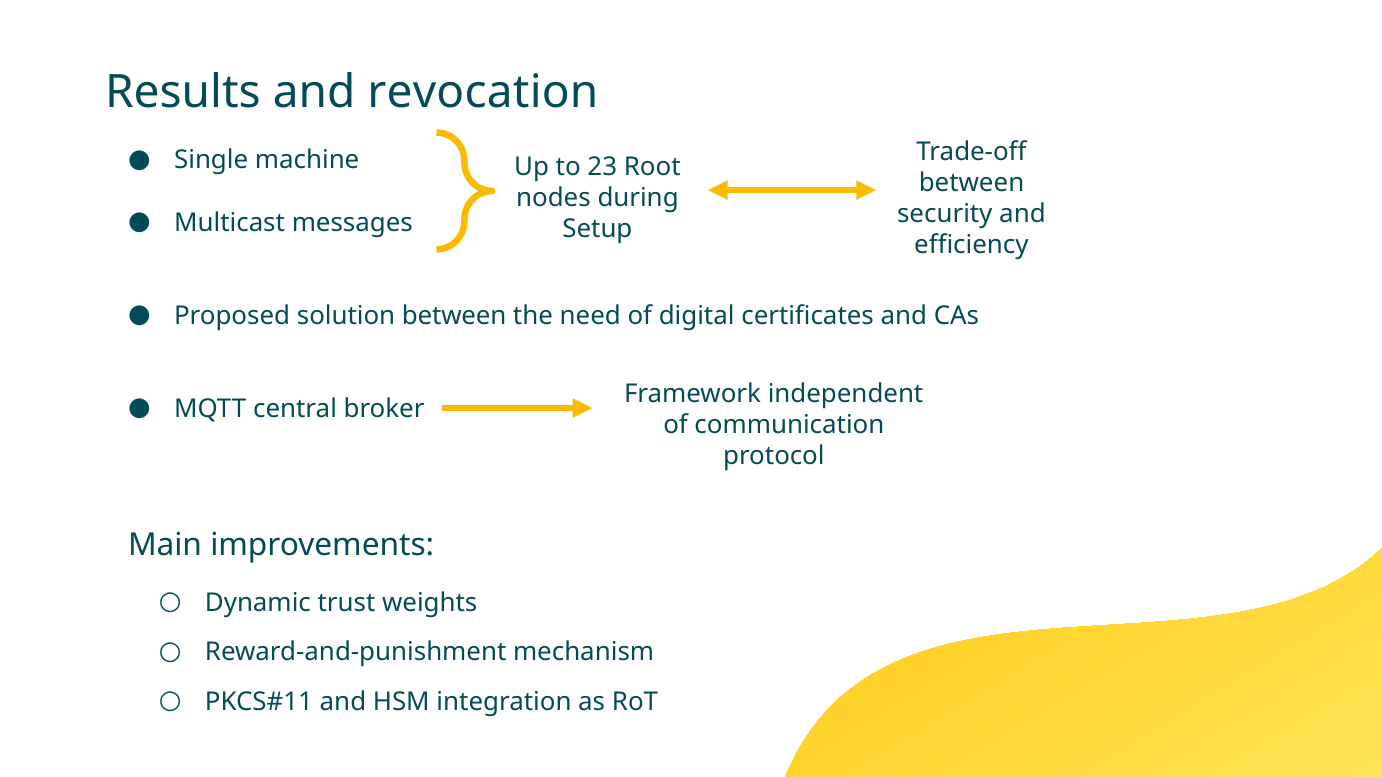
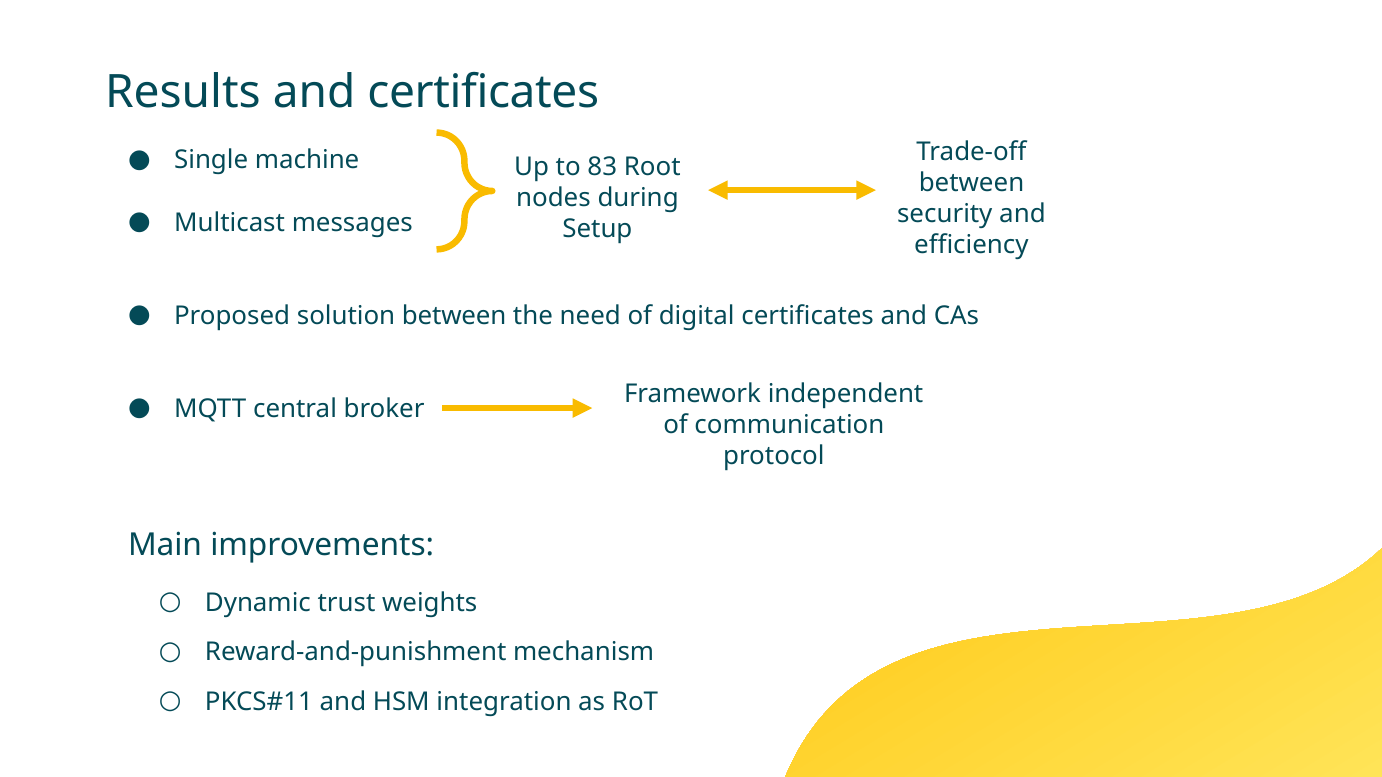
and revocation: revocation -> certificates (483, 92)
23: 23 -> 83 (602, 167)
